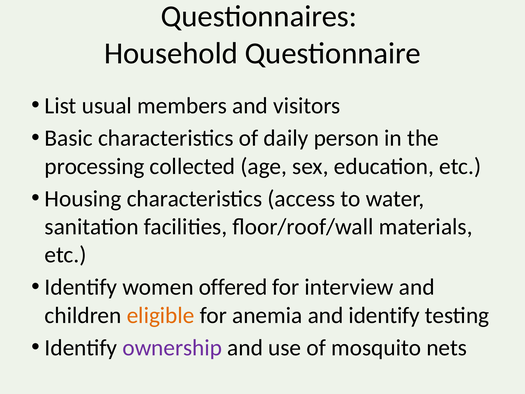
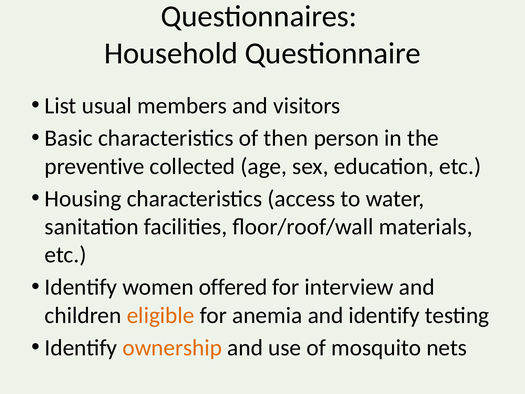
daily: daily -> then (286, 138)
processing: processing -> preventive (95, 166)
ownership colour: purple -> orange (172, 348)
